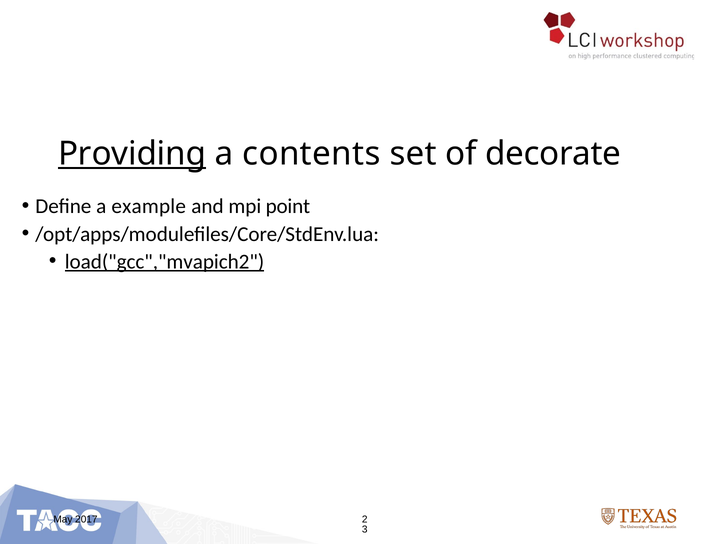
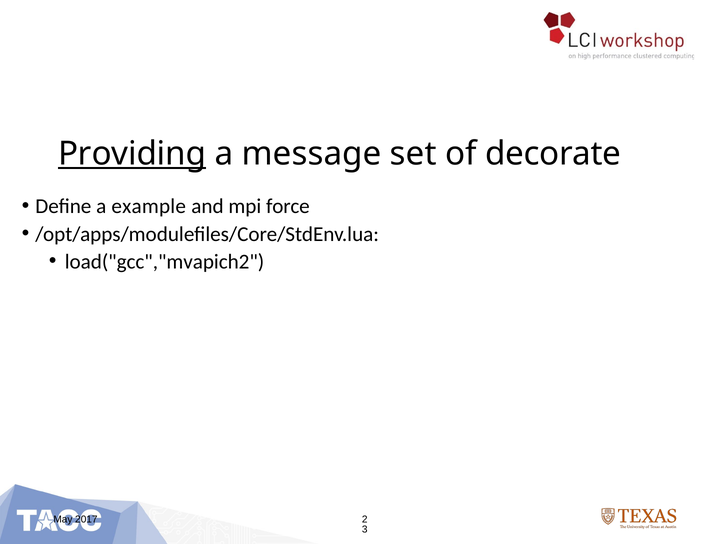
contents: contents -> message (312, 154)
point: point -> force (288, 206)
load("gcc","mvapich2 underline: present -> none (165, 262)
